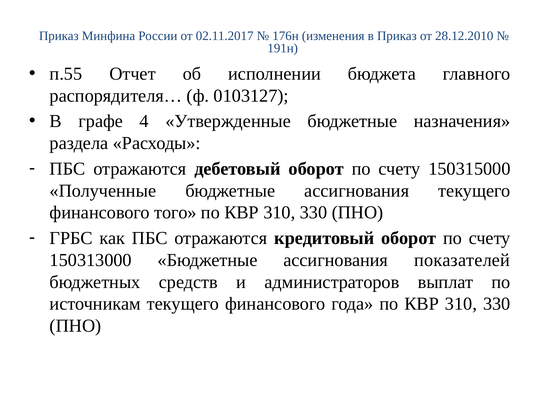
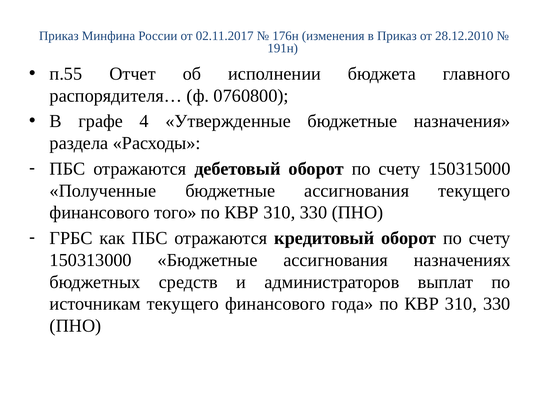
0103127: 0103127 -> 0760800 (251, 95)
показателей: показателей -> назначениях (462, 260)
